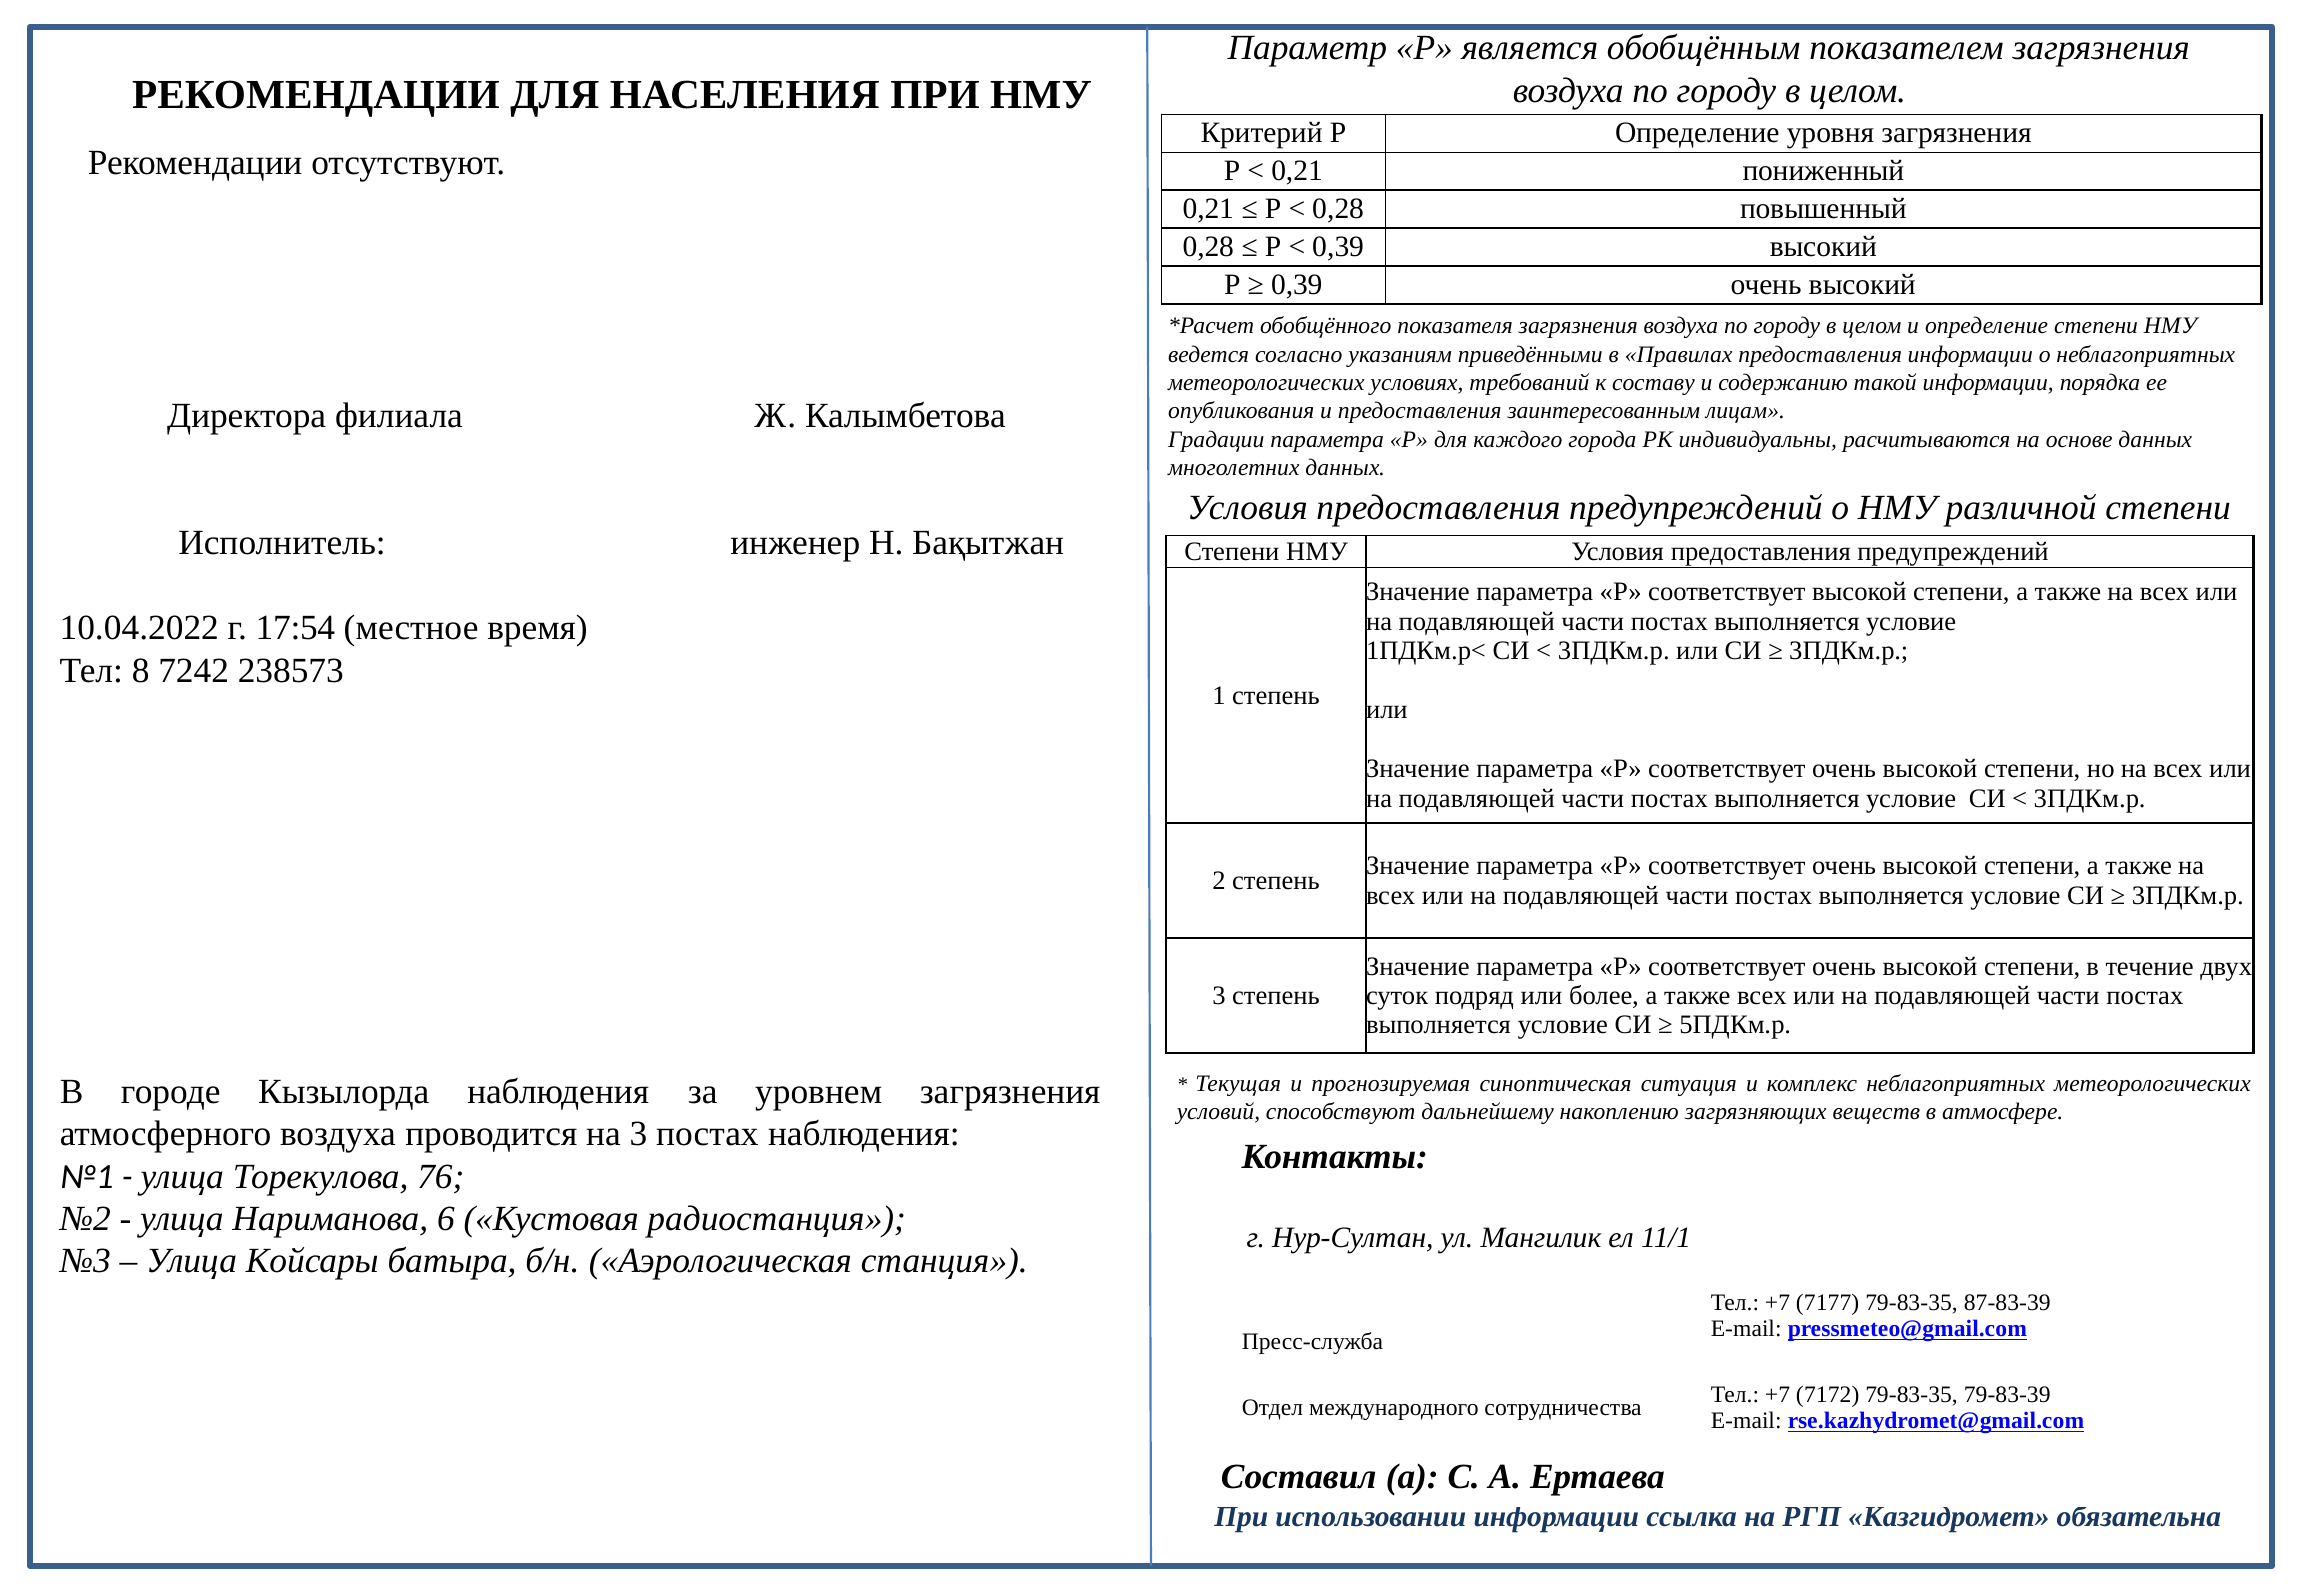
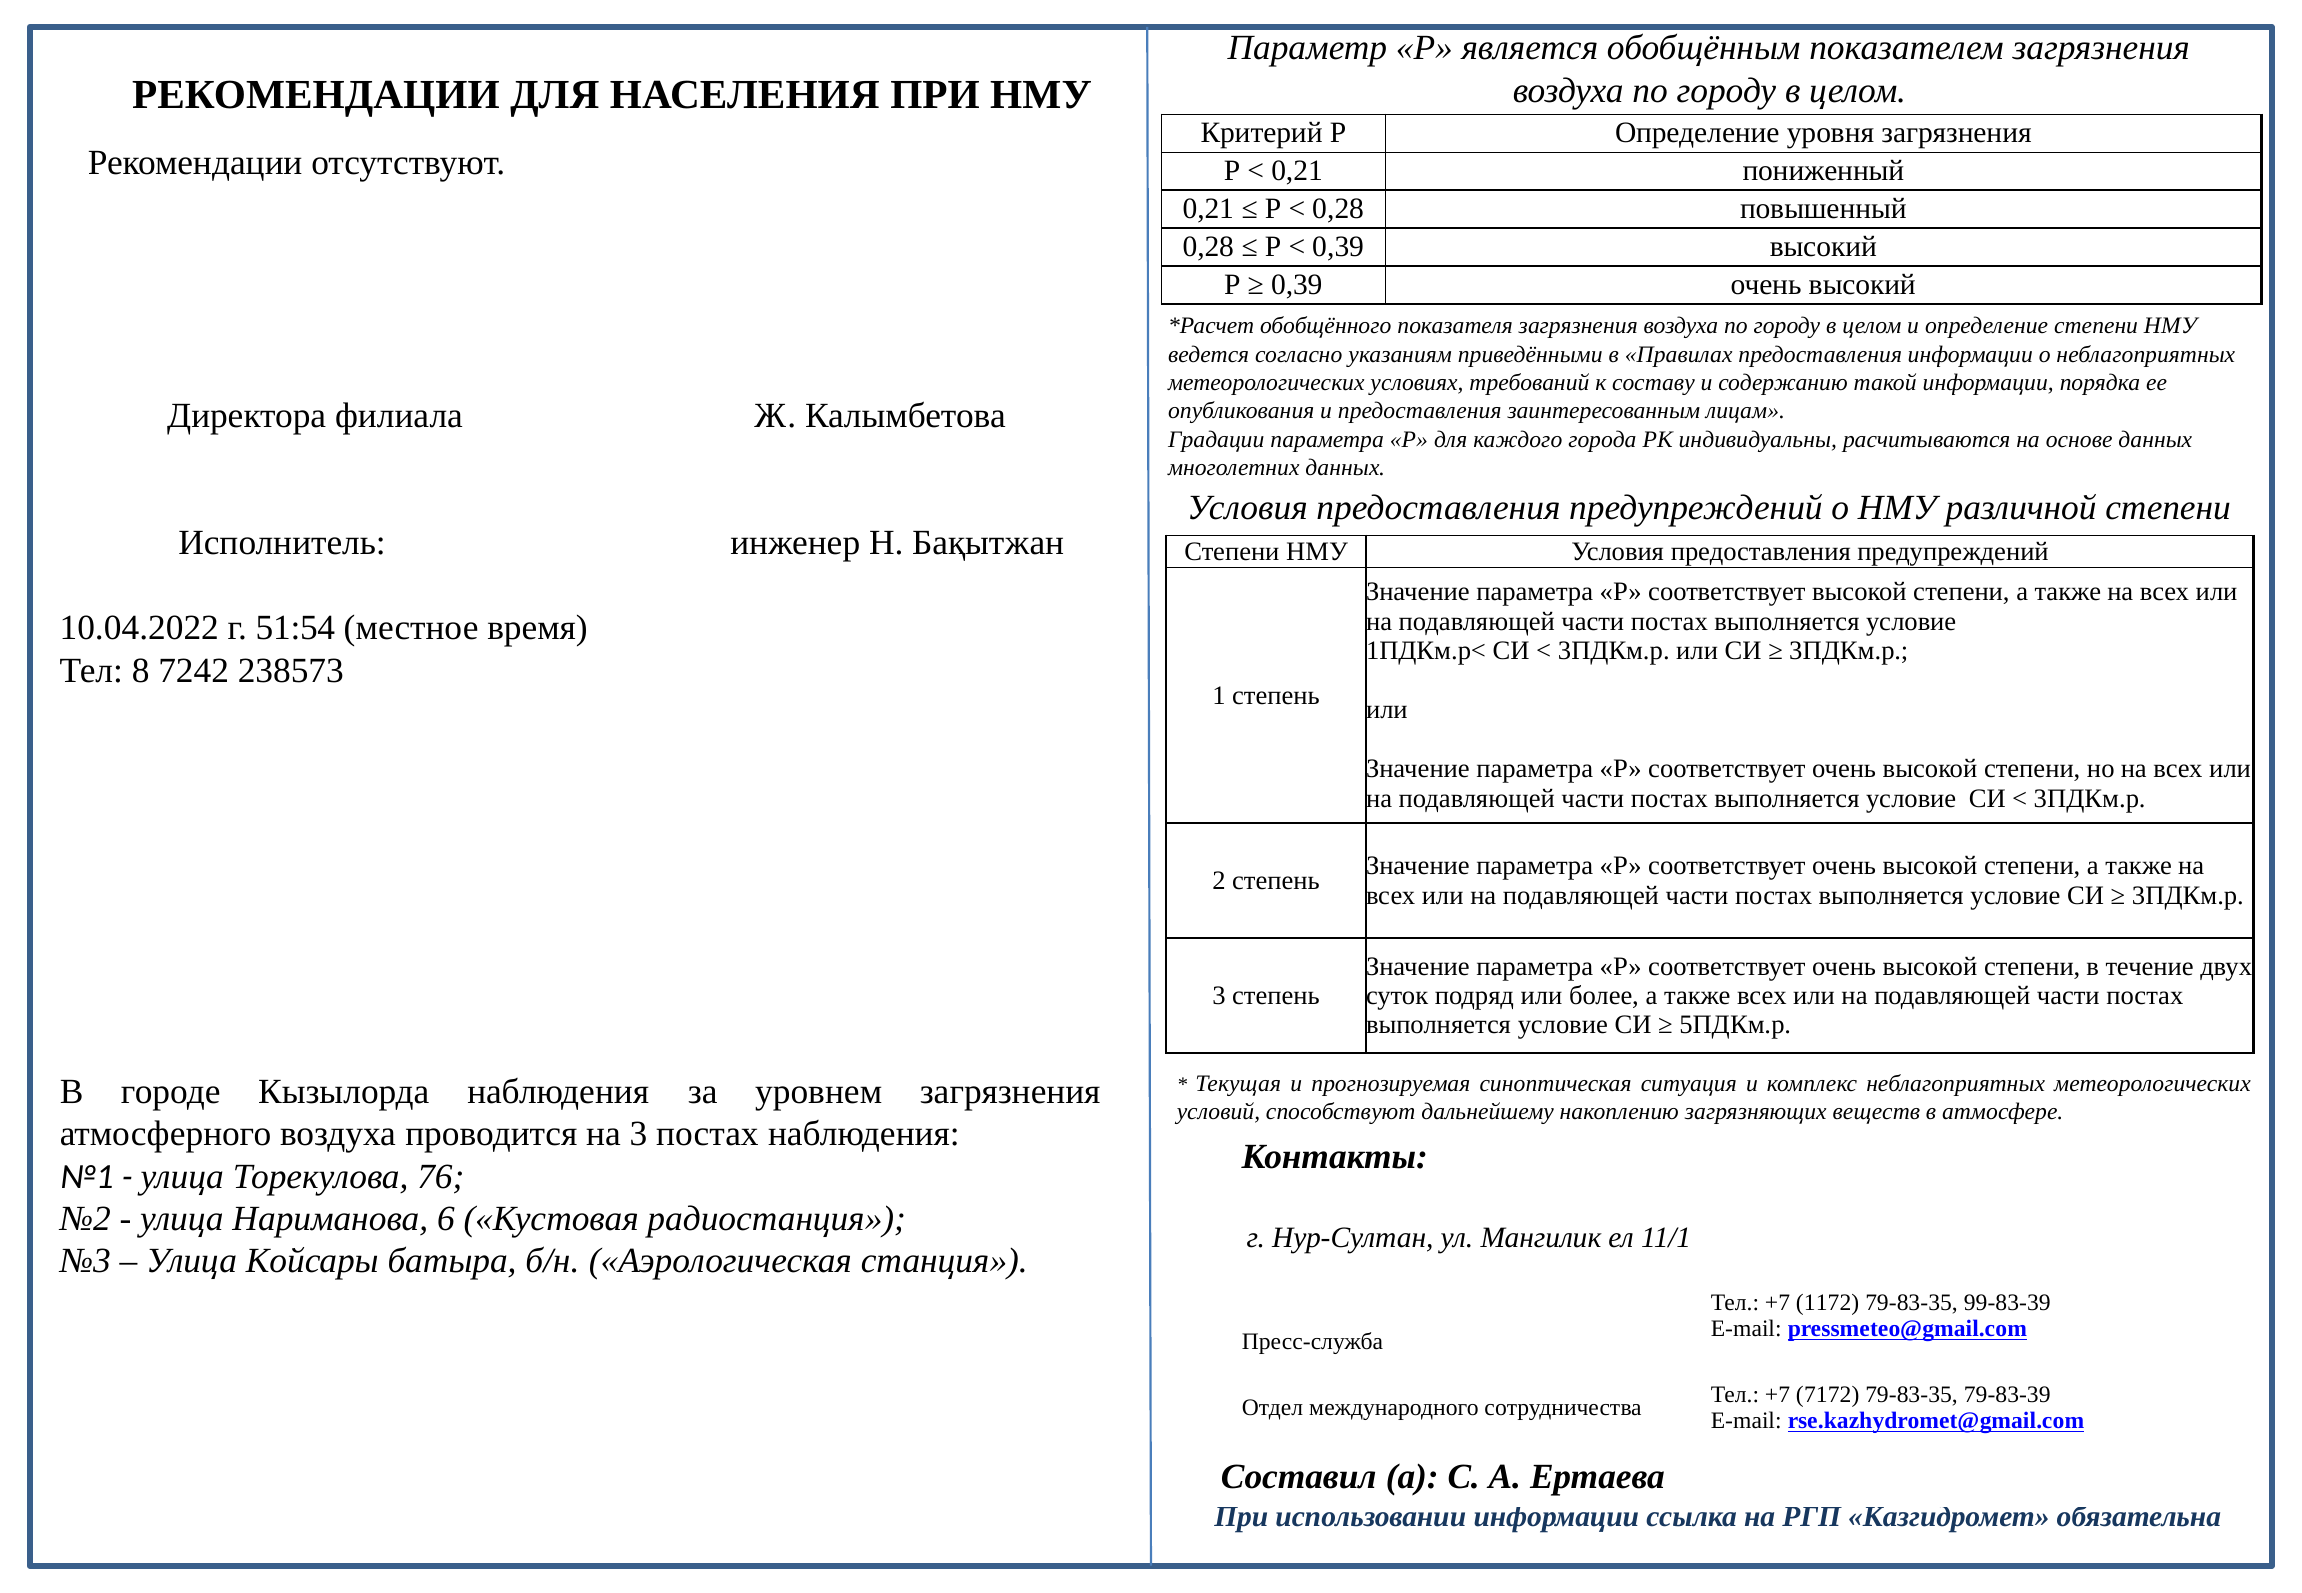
17:54: 17:54 -> 51:54 (295, 628)
7177: 7177 -> 1172 (1828, 1303)
87-83-39: 87-83-39 -> 99-83-39 (2007, 1303)
